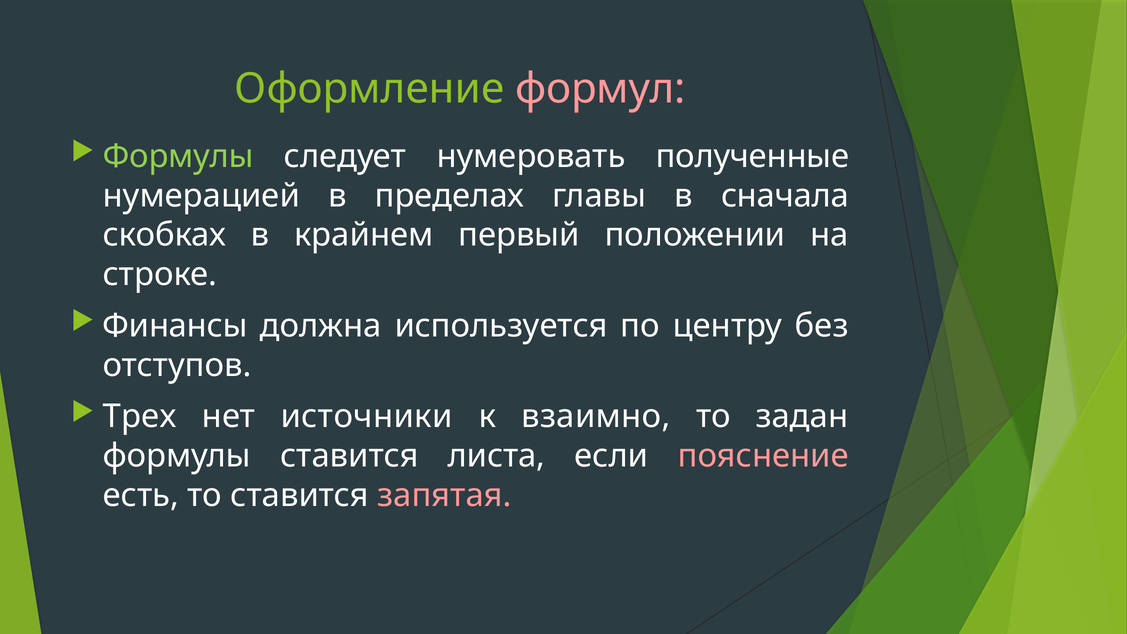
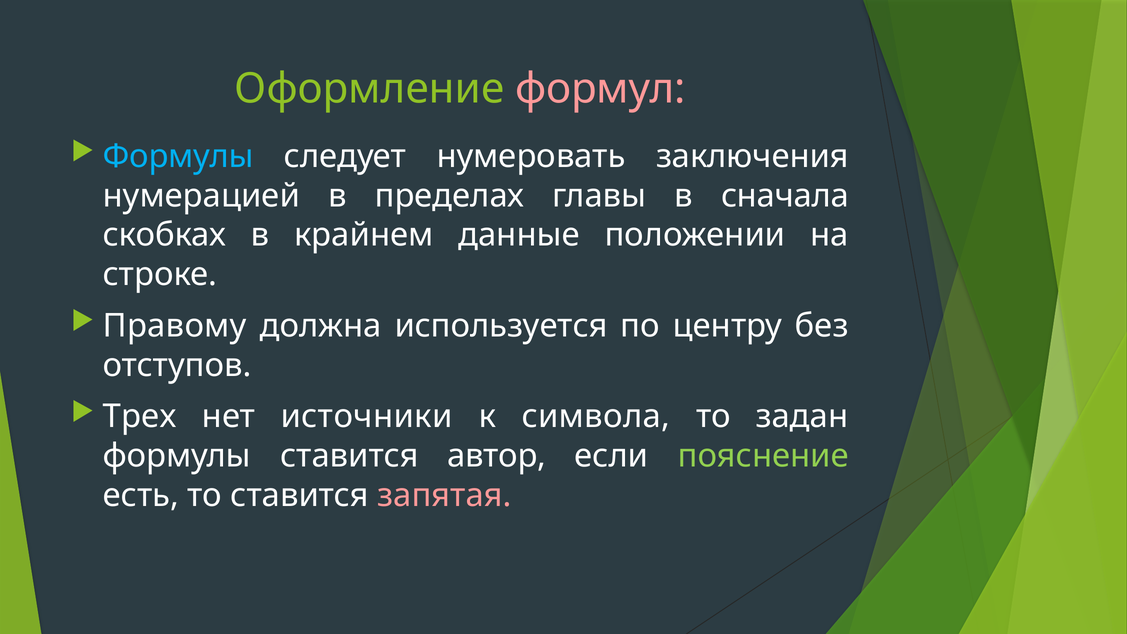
Формулы colour: light green -> light blue (178, 156)
полученные: полученные -> заключения (752, 156)
первый: первый -> данные (519, 235)
Финансы: Финансы -> Правому (175, 326)
взаимно: взаимно -> символа (596, 416)
листа: листа -> автор (497, 456)
пояснение colour: pink -> light green (763, 456)
